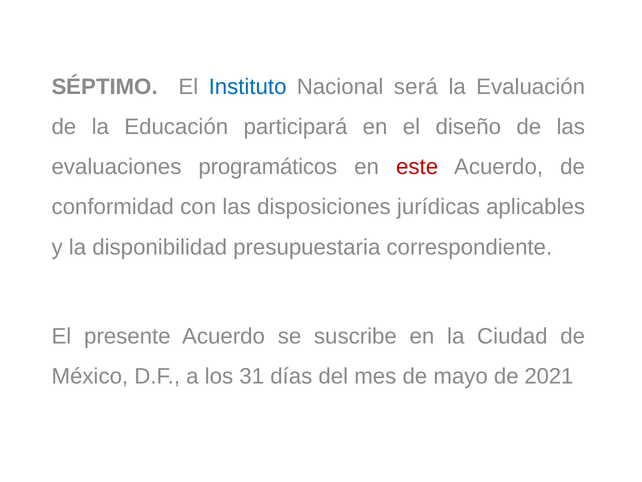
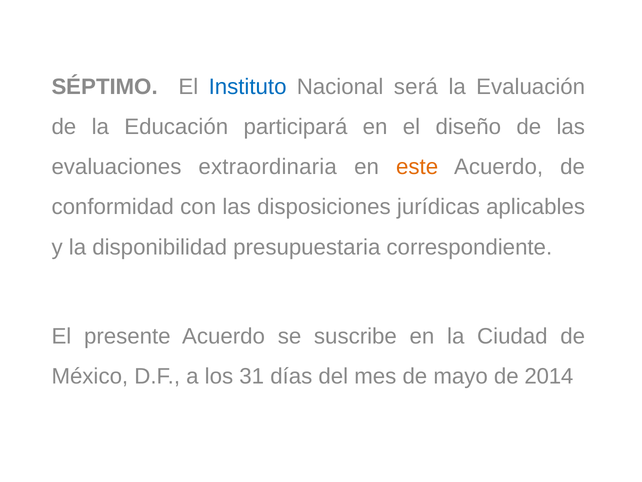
programáticos: programáticos -> extraordinaria (268, 167)
este colour: red -> orange (417, 167)
2021: 2021 -> 2014 (549, 376)
